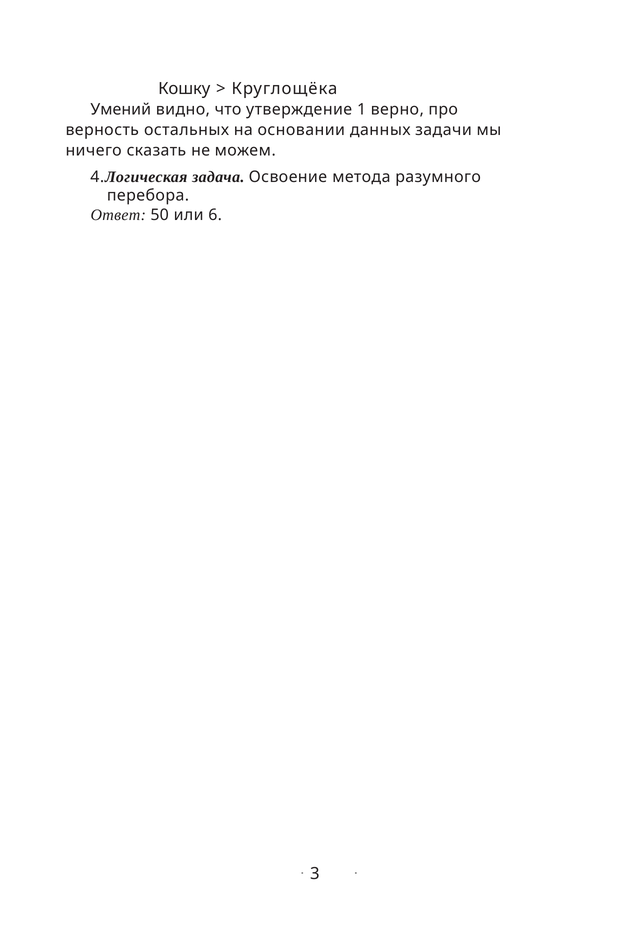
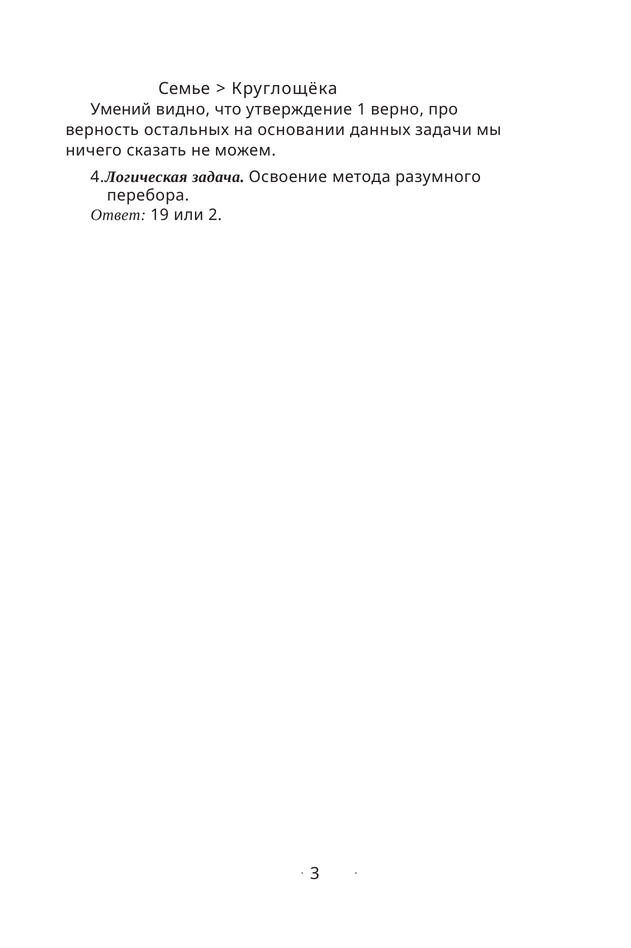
Кошку: Кошку -> Семье (184, 89)
50: 50 -> 19 (160, 215)
6: 6 -> 2 (215, 215)
